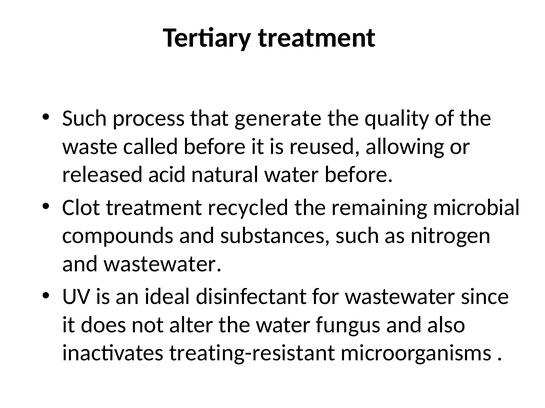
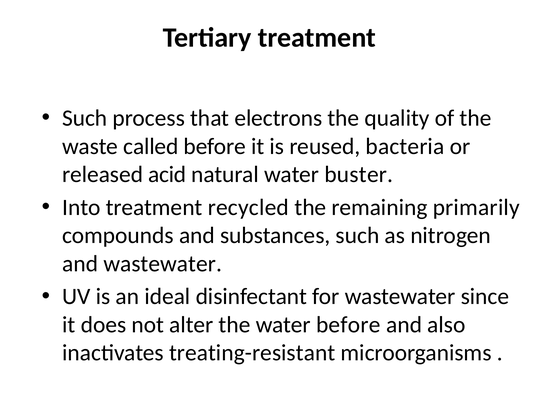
generate: generate -> electrons (278, 118)
allowing: allowing -> bacteria (405, 147)
water before: before -> buster (359, 175)
Clot: Clot -> Into (81, 208)
microbial: microbial -> primarily (476, 208)
water fungus: fungus -> before (348, 325)
